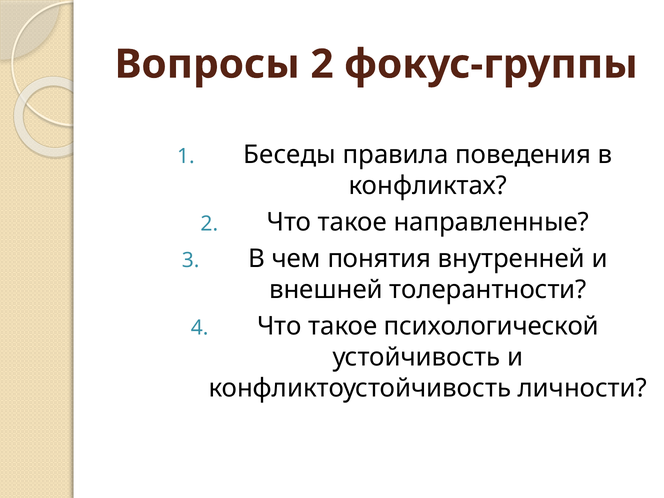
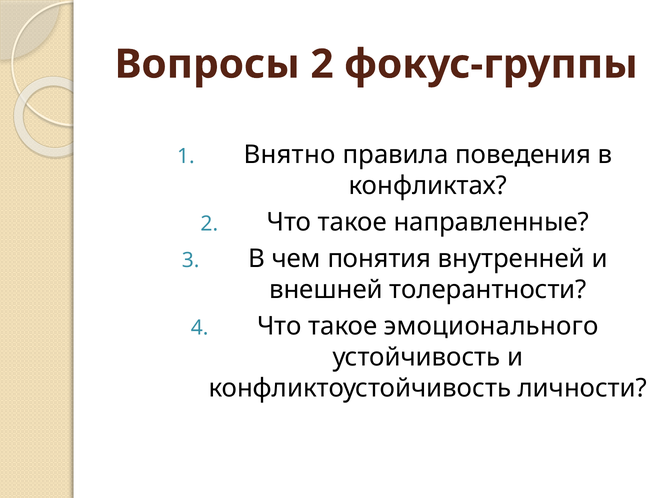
Беседы: Беседы -> Внятно (290, 155)
психологической: психологической -> эмоционального (491, 326)
